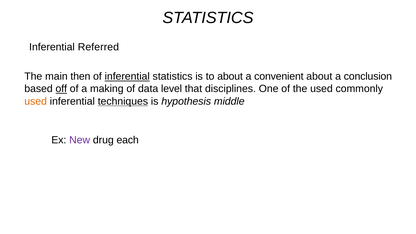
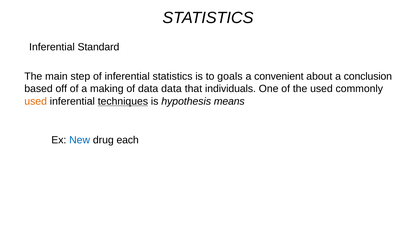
Referred: Referred -> Standard (98, 47)
then: then -> step (80, 76)
inferential underline: present -> none (127, 76)
to about: about -> goals (230, 76)
off underline: present -> none (61, 89)
data level: level -> data (171, 89)
disciplines: disciplines -> individuals (230, 89)
middle: middle -> means (229, 101)
New colour: purple -> blue (80, 140)
